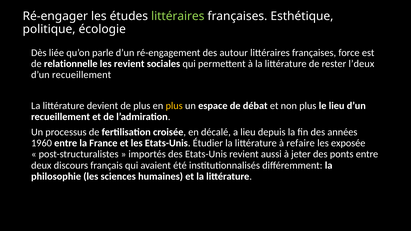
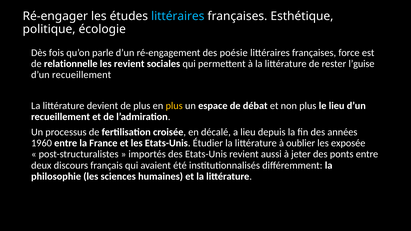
littéraires colour: light green -> light blue (178, 16)
liée: liée -> fois (56, 53)
autour: autour -> poésie (234, 53)
l’deux: l’deux -> l’guise (362, 64)
refaire: refaire -> oublier (301, 143)
